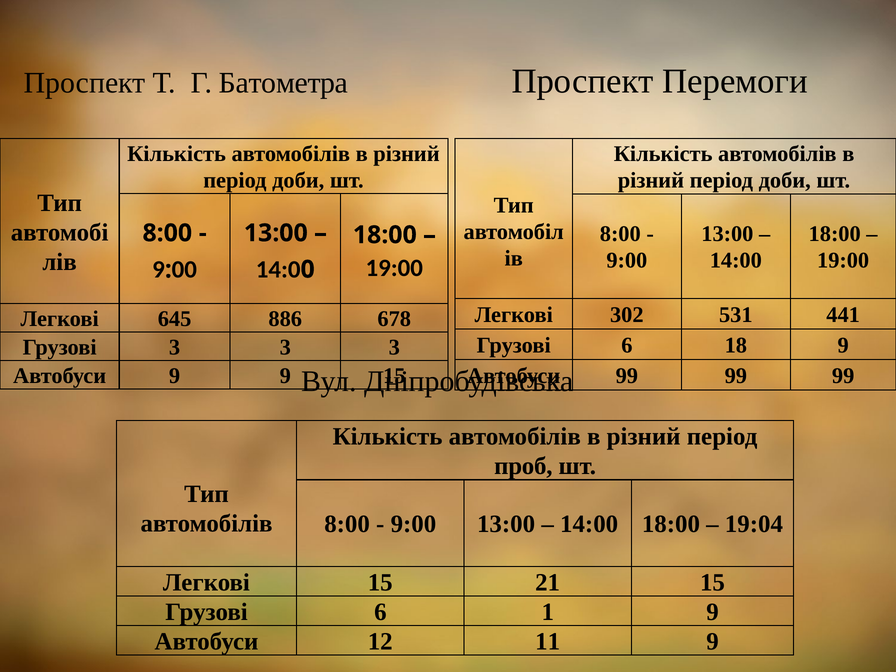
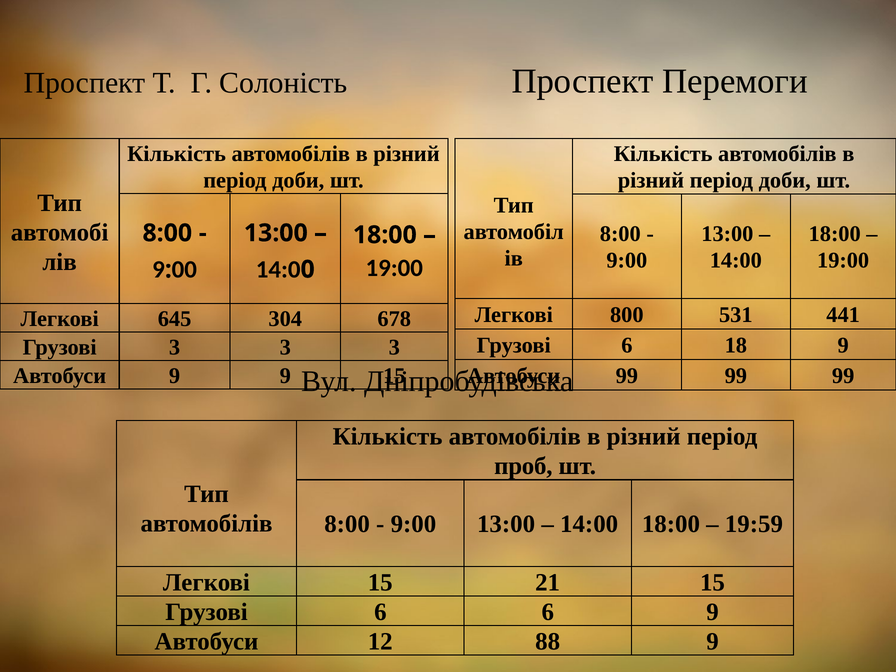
Батометра: Батометра -> Солоність (283, 83)
302: 302 -> 800 (627, 315)
886: 886 -> 304 (285, 319)
19:04: 19:04 -> 19:59 (754, 524)
6 1: 1 -> 6 (548, 612)
11: 11 -> 88 (548, 642)
